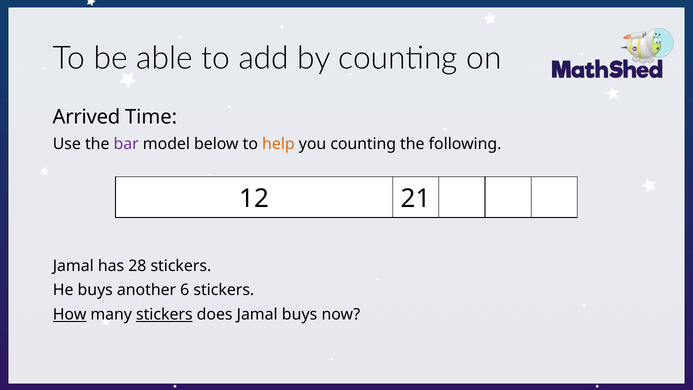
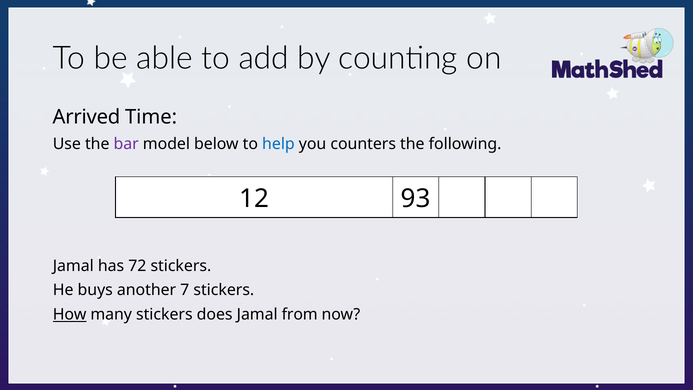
help colour: orange -> blue (278, 144)
you counting: counting -> counters (363, 144)
21: 21 -> 93 (416, 199)
28: 28 -> 72 (137, 266)
6: 6 -> 7 (185, 290)
stickers underline: present -> none (164, 314)
Jamal buys: buys -> from (300, 314)
